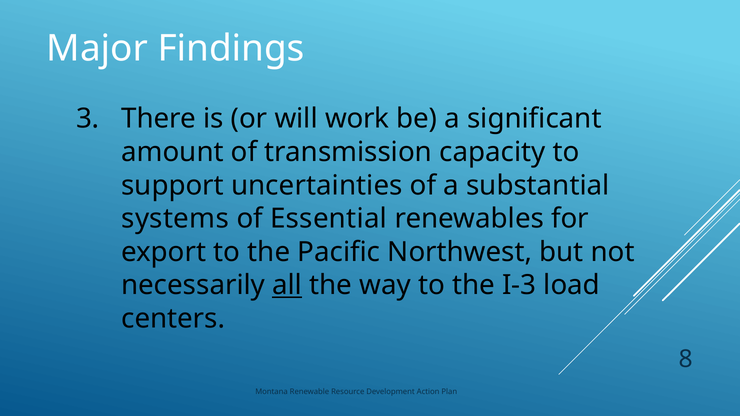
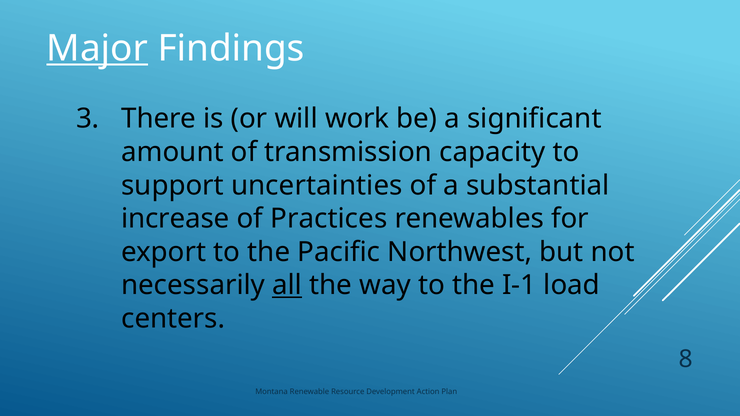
Major underline: none -> present (97, 49)
systems: systems -> increase (175, 219)
Essential: Essential -> Practices (329, 219)
I-3: I-3 -> I-1 (519, 285)
